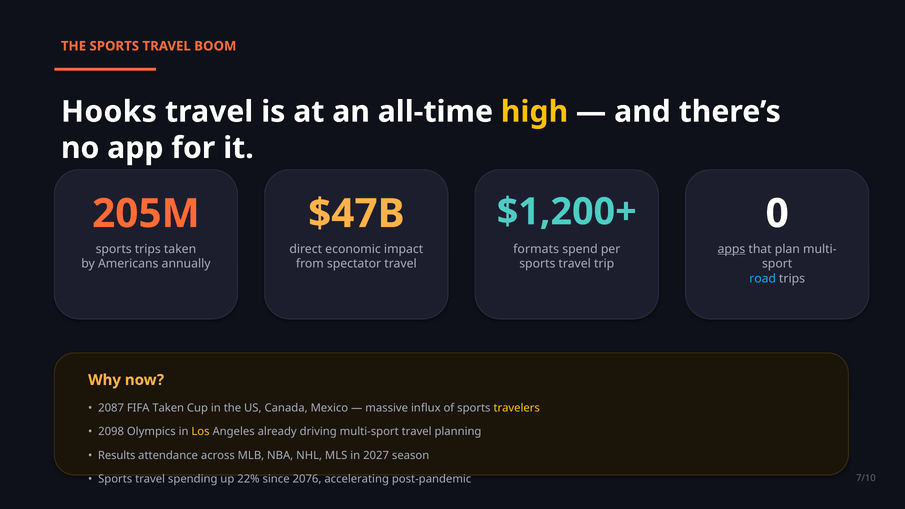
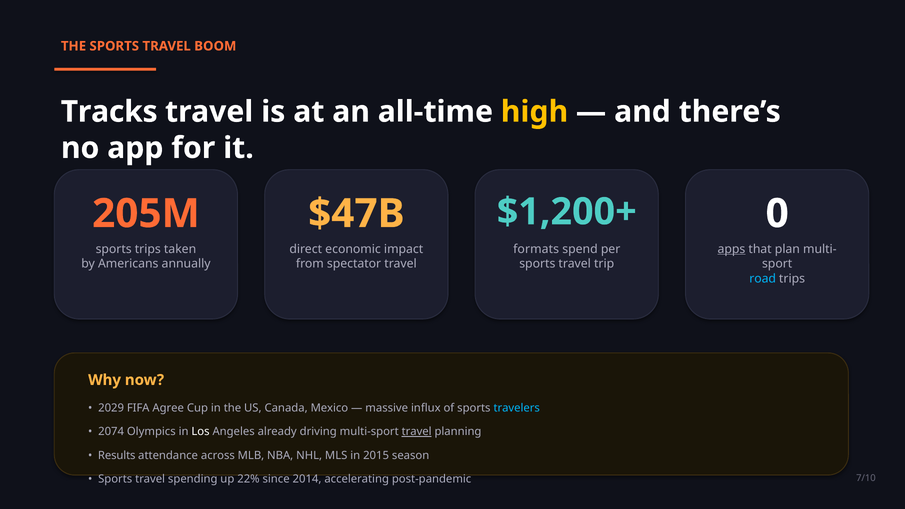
Hooks: Hooks -> Tracks (109, 112)
2087: 2087 -> 2029 (111, 408)
FIFA Taken: Taken -> Agree (168, 408)
travelers colour: yellow -> light blue (517, 408)
2098: 2098 -> 2074 (111, 432)
Los colour: yellow -> white (200, 432)
travel underline: none -> present (417, 432)
2027: 2027 -> 2015 (376, 455)
2076: 2076 -> 2014 (307, 479)
